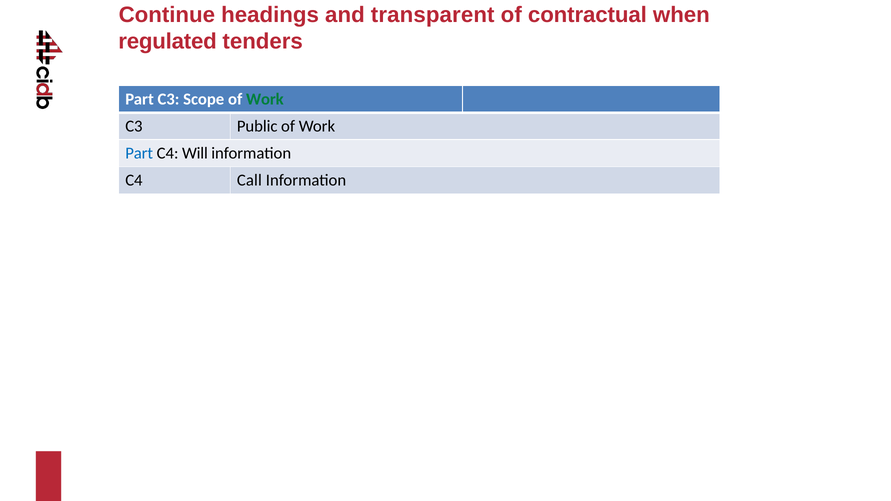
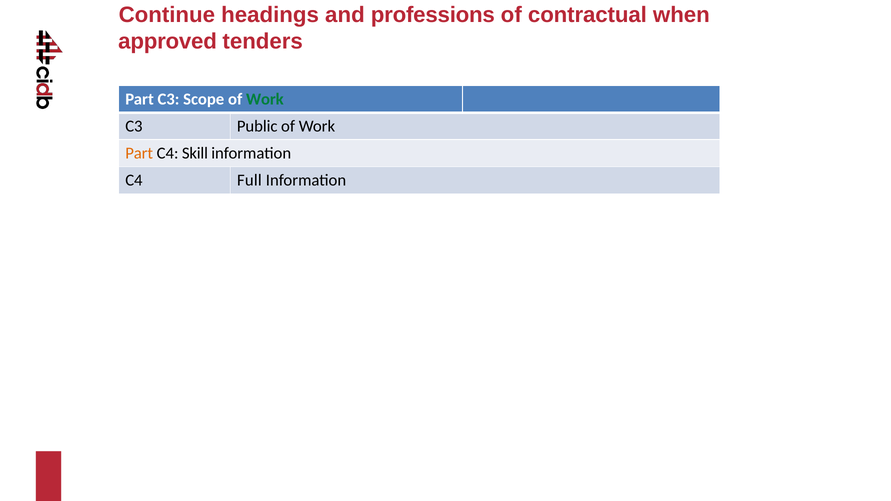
transparent: transparent -> professions (433, 15)
regulated: regulated -> approved (168, 42)
Part colour: blue -> orange (139, 153)
Will: Will -> Skill (195, 153)
Call: Call -> Full (249, 181)
